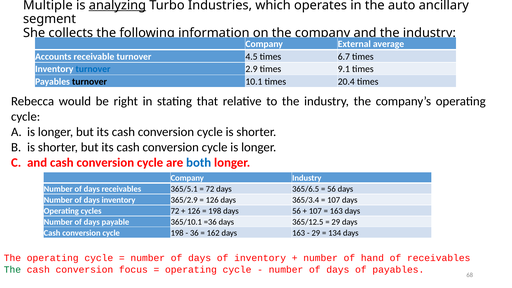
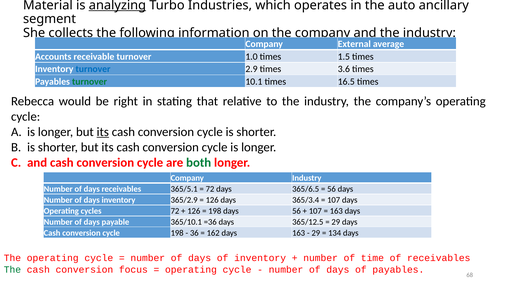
Multiple: Multiple -> Material (48, 5)
4.5: 4.5 -> 1.0 (252, 57)
6.7: 6.7 -> 1.5 (344, 57)
9.1: 9.1 -> 3.6 (344, 69)
turnover colour: black -> green (89, 82)
20.4: 20.4 -> 16.5 (346, 82)
its underline: none -> present (103, 132)
both colour: blue -> green (199, 163)
hand: hand -> time (372, 258)
